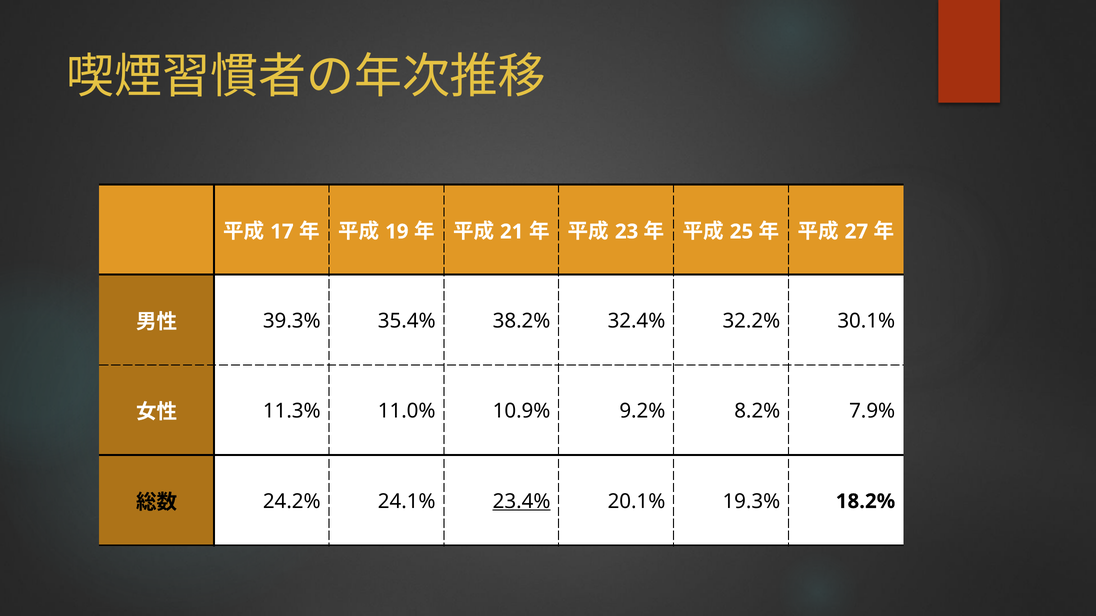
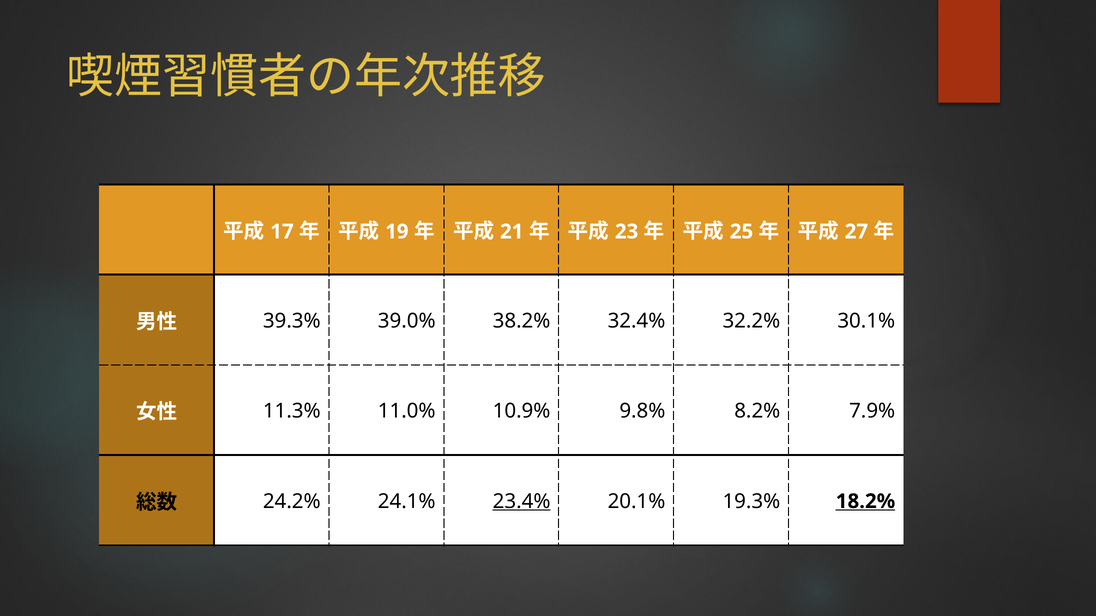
35.4%: 35.4% -> 39.0% (407, 321)
9.2%: 9.2% -> 9.8% (642, 411)
18.2% underline: none -> present (865, 502)
